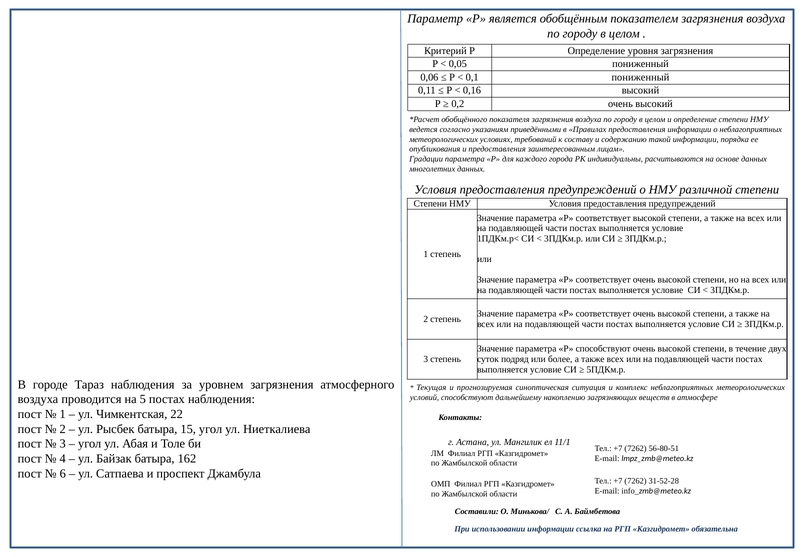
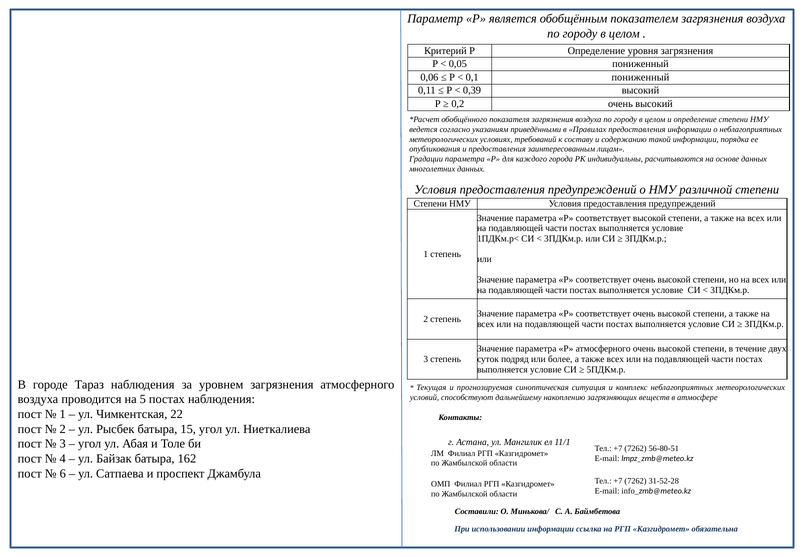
0,16: 0,16 -> 0,39 (472, 90)
Р способствуют: способствуют -> атмосферного (603, 349)
